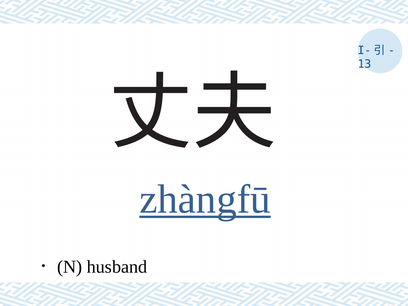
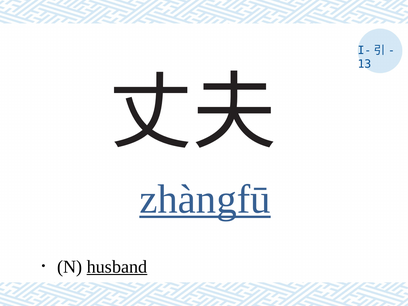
husband underline: none -> present (117, 267)
